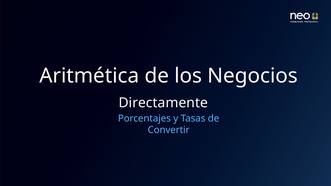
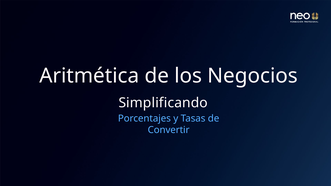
Directamente: Directamente -> Simplificando (163, 103)
